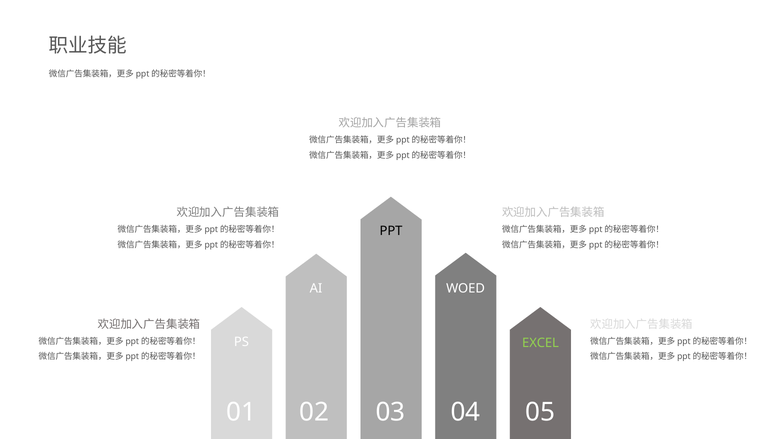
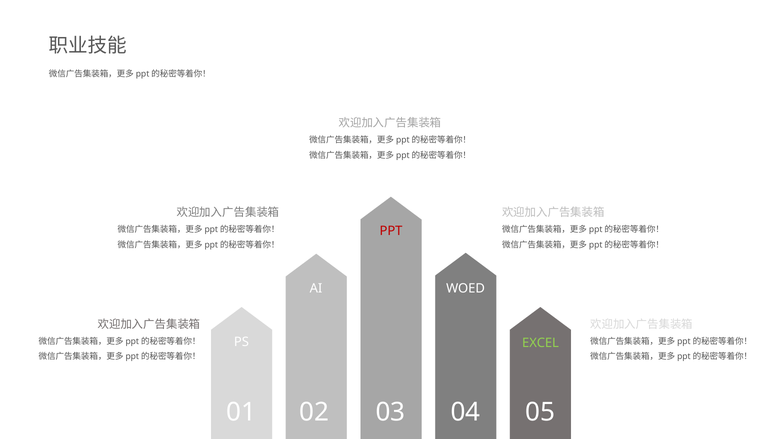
PPT colour: black -> red (391, 231)
